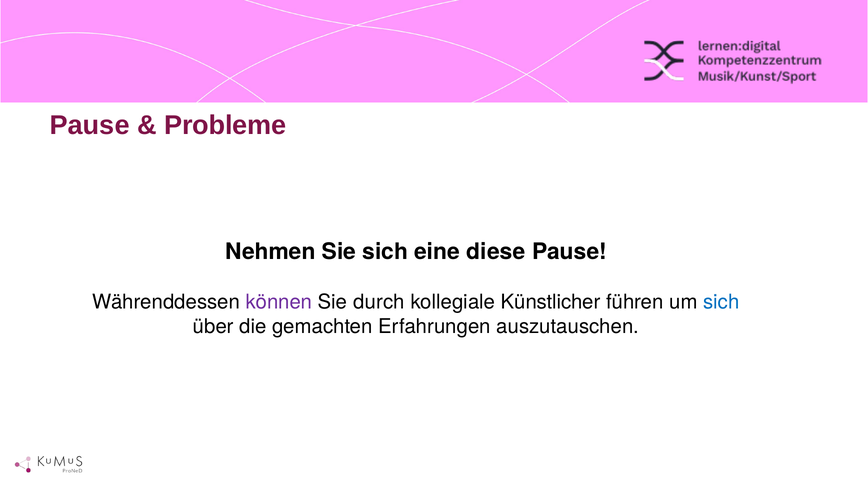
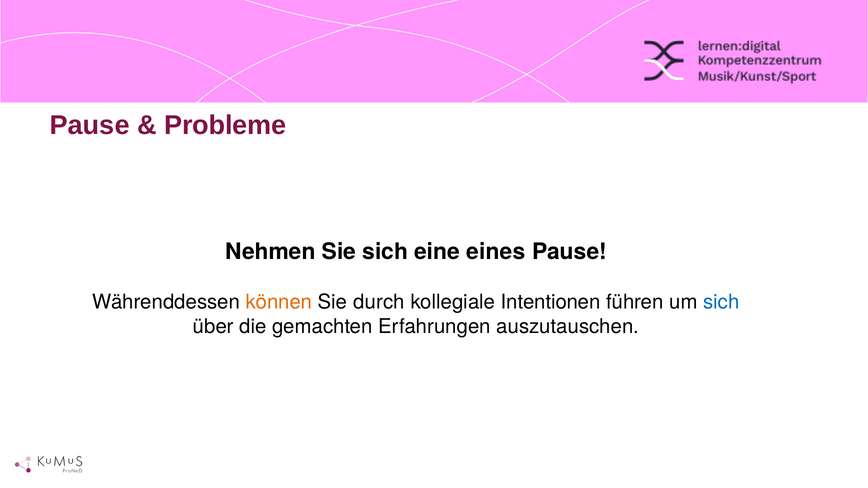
diese: diese -> eines (496, 252)
können colour: purple -> orange (279, 302)
Künstlicher: Künstlicher -> Intentionen (551, 302)
